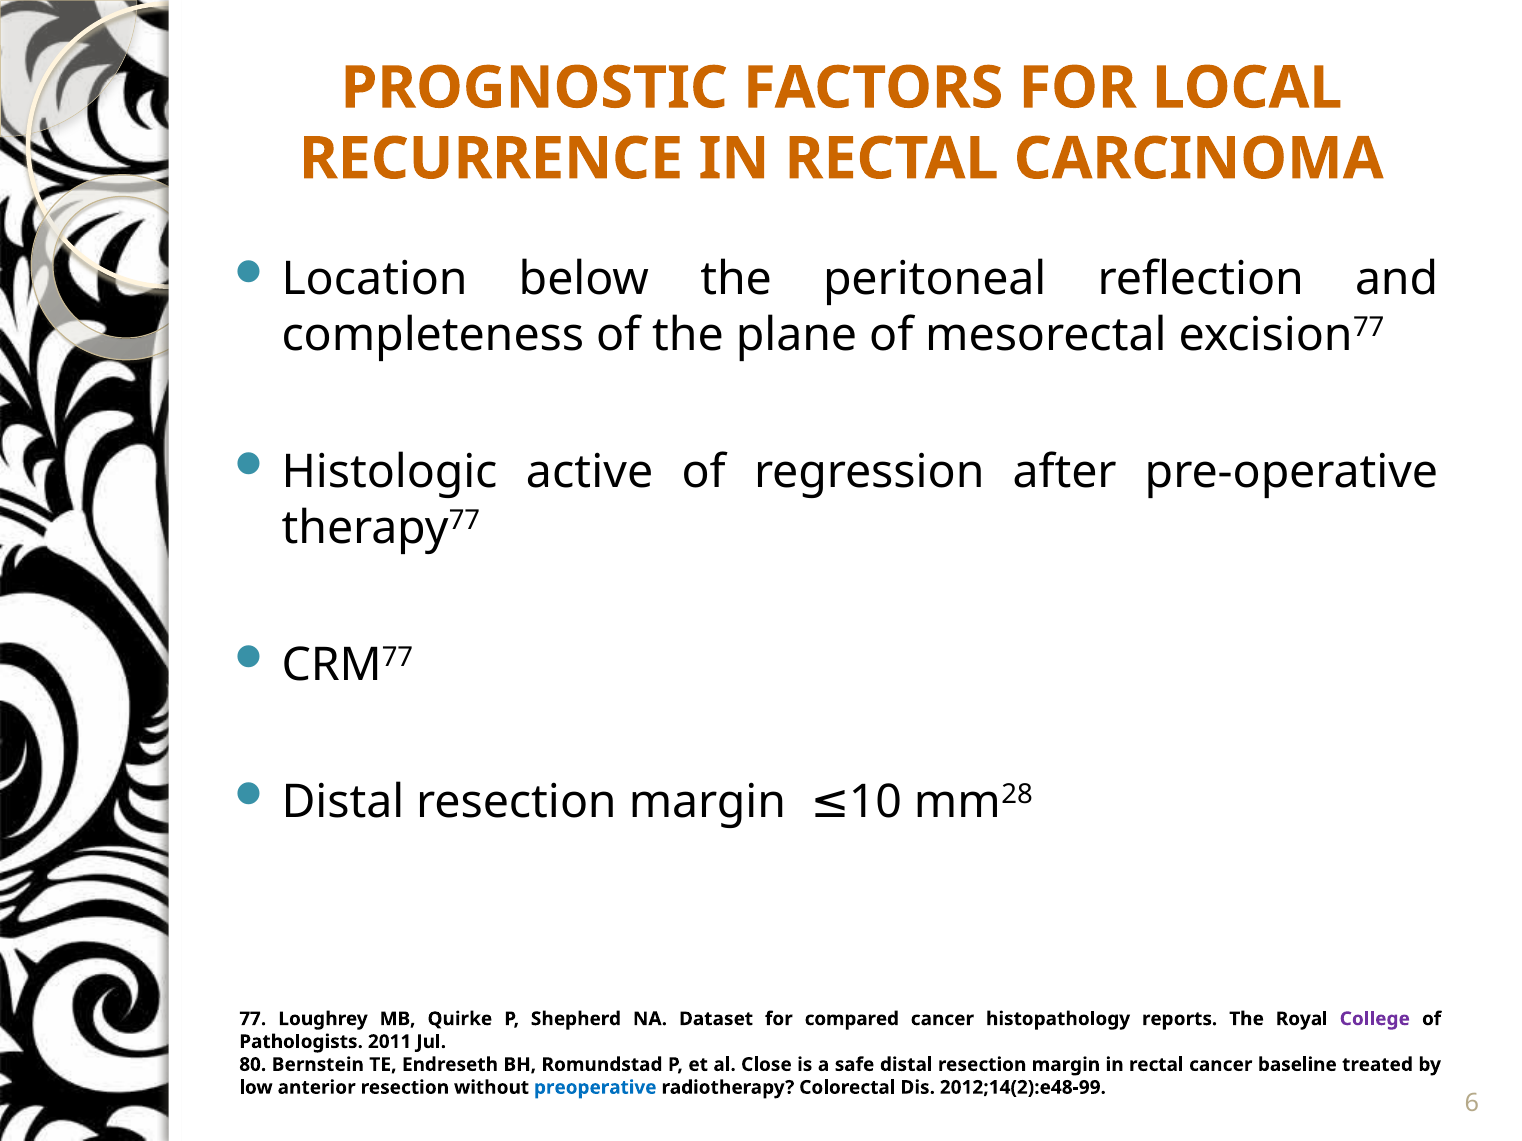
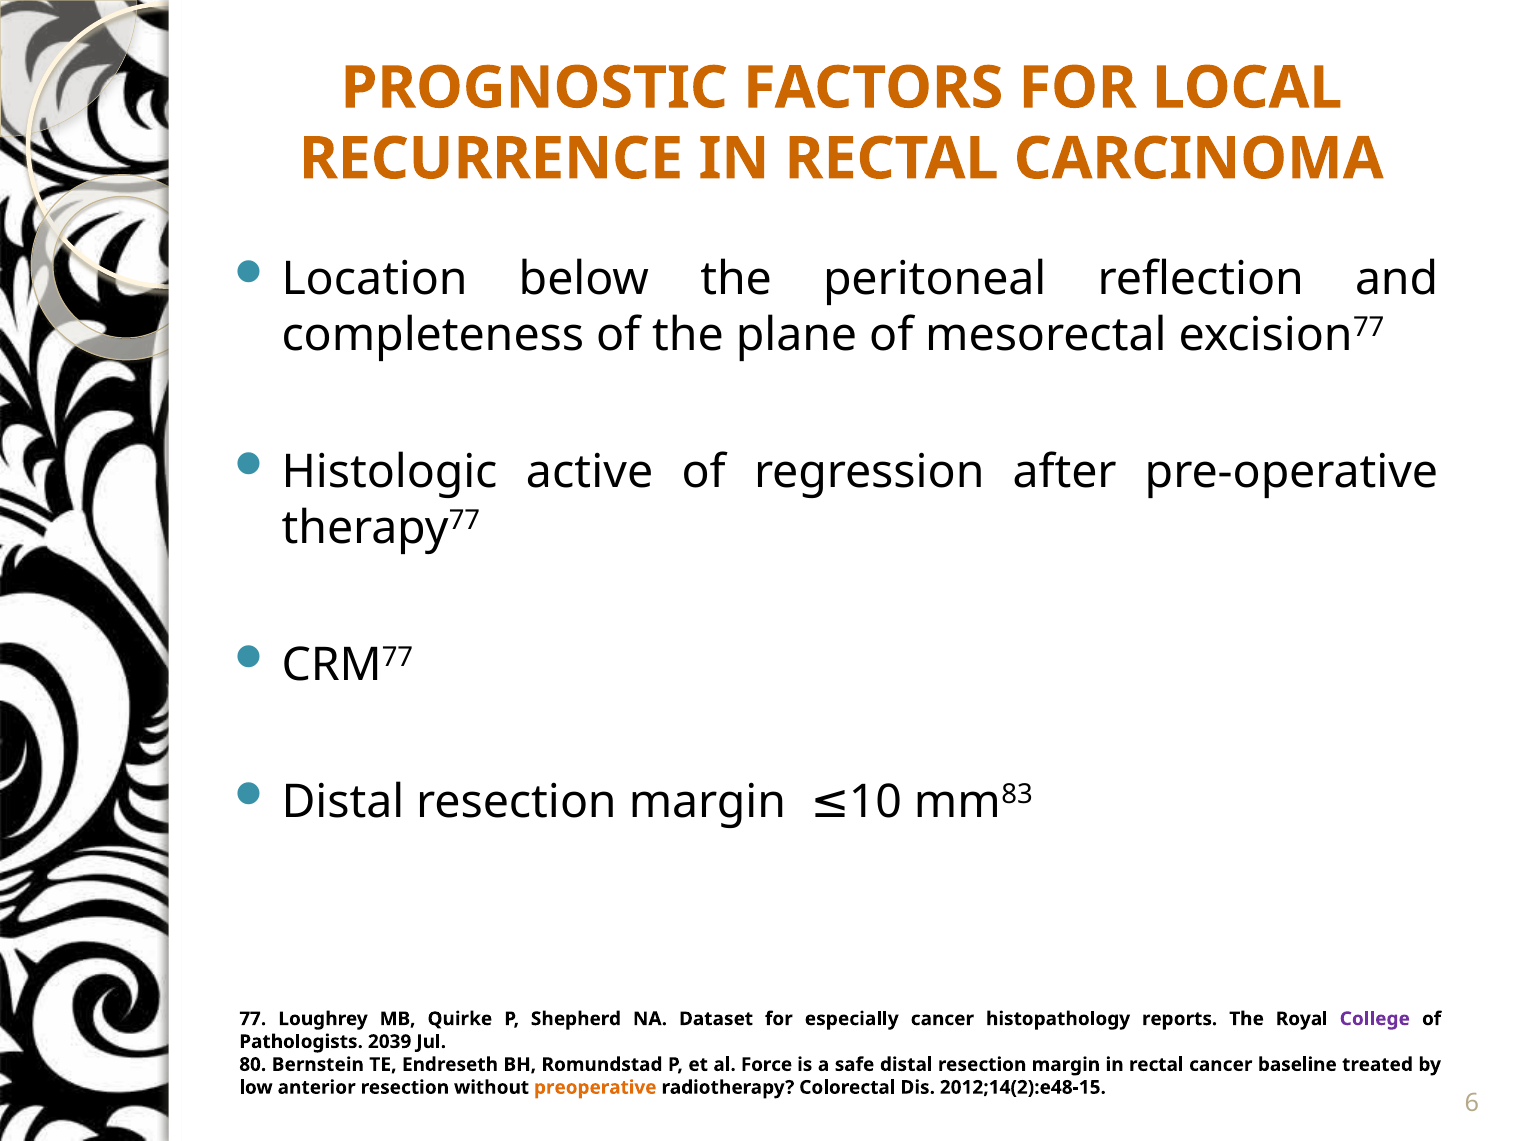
28: 28 -> 83 (1017, 794)
compared: compared -> especially (852, 1019)
2011: 2011 -> 2039 (390, 1042)
Close: Close -> Force (767, 1065)
preoperative colour: blue -> orange (595, 1088)
2012;14(2):e48-99: 2012;14(2):e48-99 -> 2012;14(2):e48-15 (1023, 1088)
